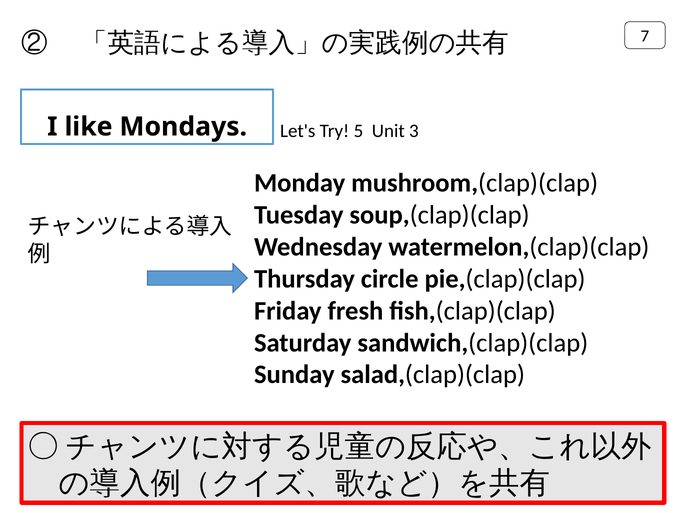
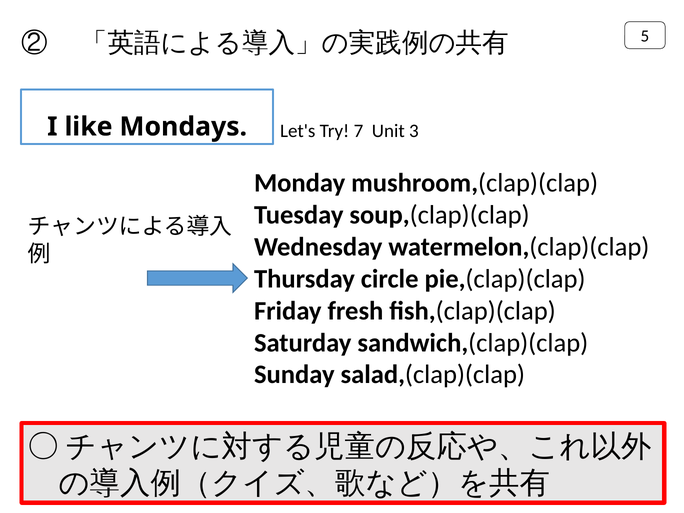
7: 7 -> 5 (645, 36)
5: 5 -> 7 (358, 131)
